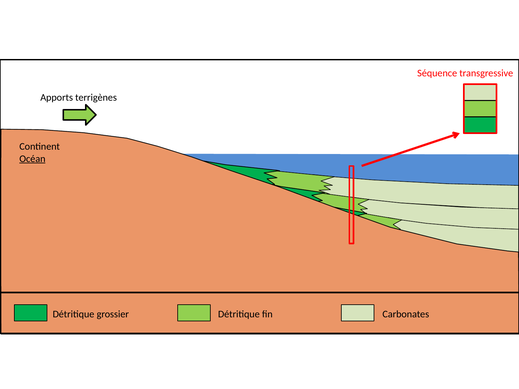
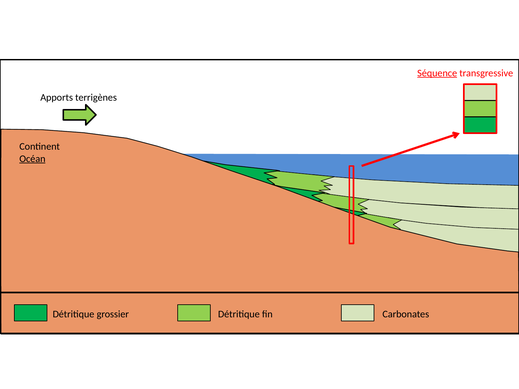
Séquence underline: none -> present (437, 73)
